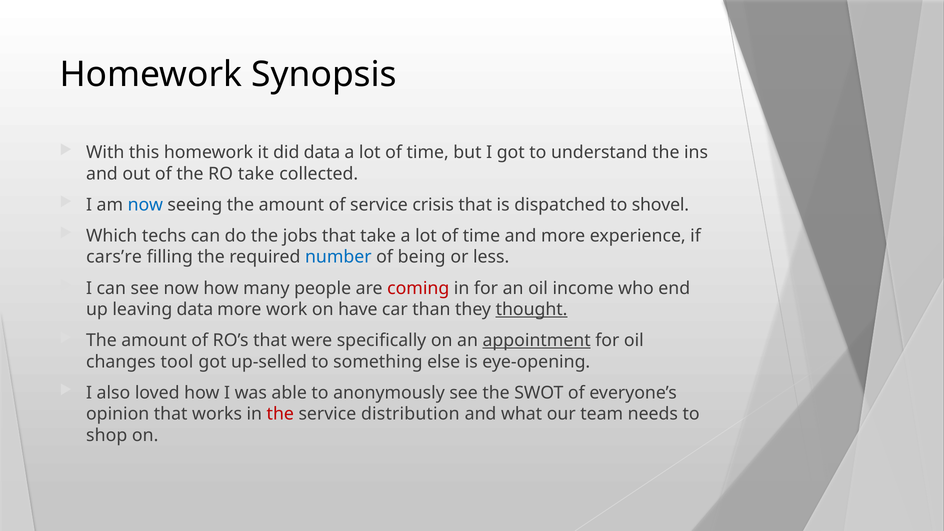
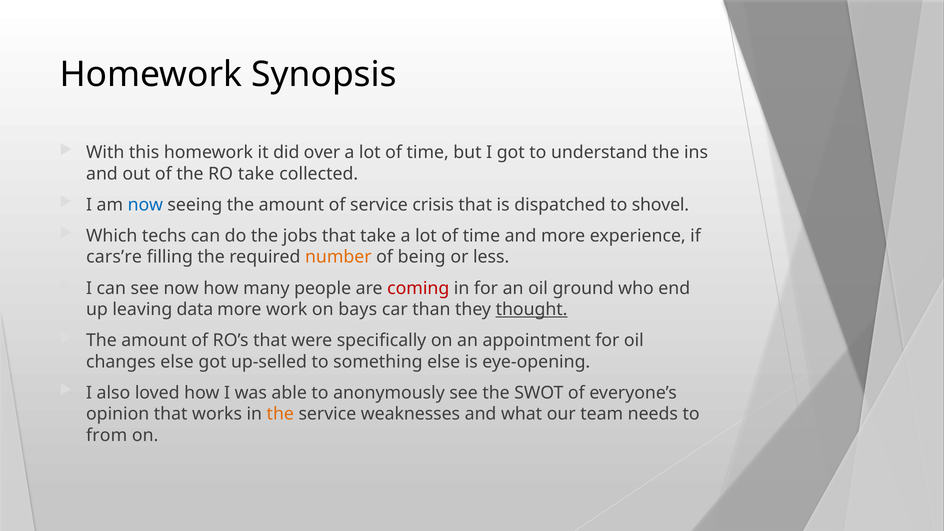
did data: data -> over (322, 152)
number colour: blue -> orange (338, 257)
income: income -> ground (583, 288)
have: have -> bays (358, 309)
appointment underline: present -> none (537, 340)
changes tool: tool -> else (177, 362)
the colour: red -> orange (280, 414)
distribution: distribution -> weaknesses (410, 414)
shop: shop -> from (107, 435)
